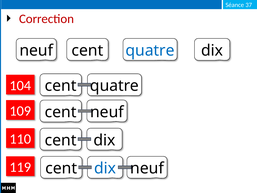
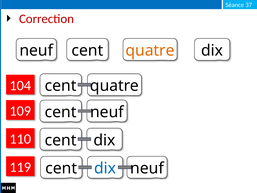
quatre colour: blue -> orange (150, 50)
